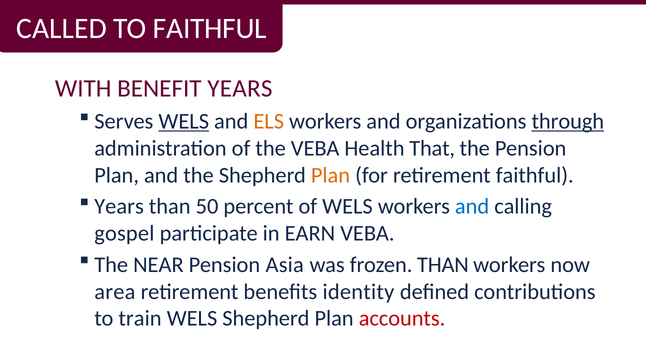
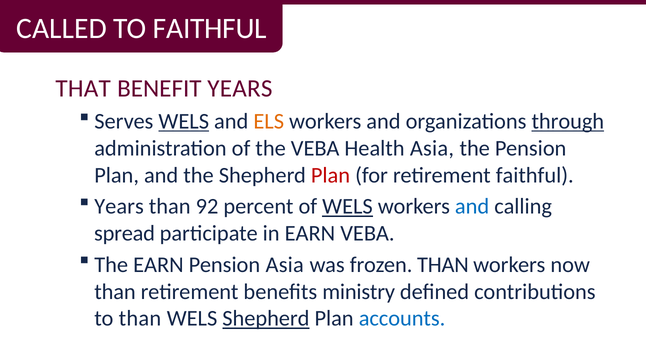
WITH: WITH -> THAT (83, 89)
Health That: That -> Asia (432, 148)
Plan colour: orange -> red (331, 175)
50: 50 -> 92 (207, 207)
WELS underline: none -> present (347, 207)
gospel: gospel -> spread (125, 234)
The NEAR: NEAR -> EARN (158, 265)
area: area -> than (115, 292)
identity: identity -> ministry (359, 292)
to train: train -> than (140, 319)
Shepherd underline: none -> present (266, 319)
accounts colour: red -> blue (402, 319)
